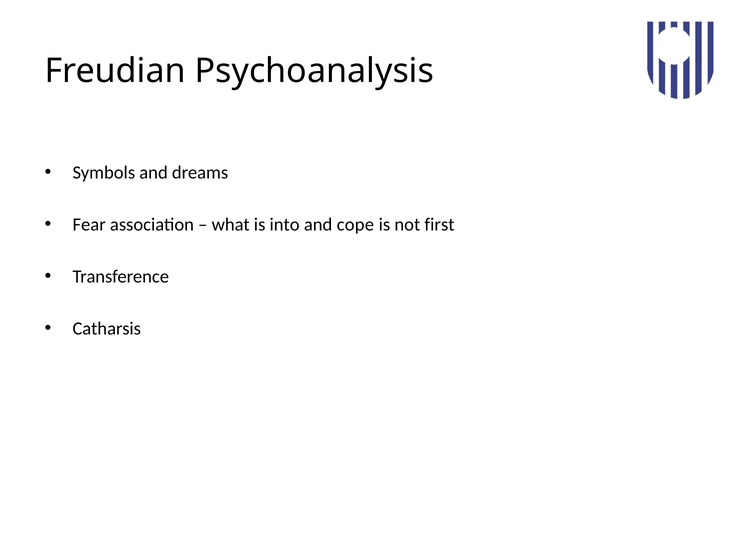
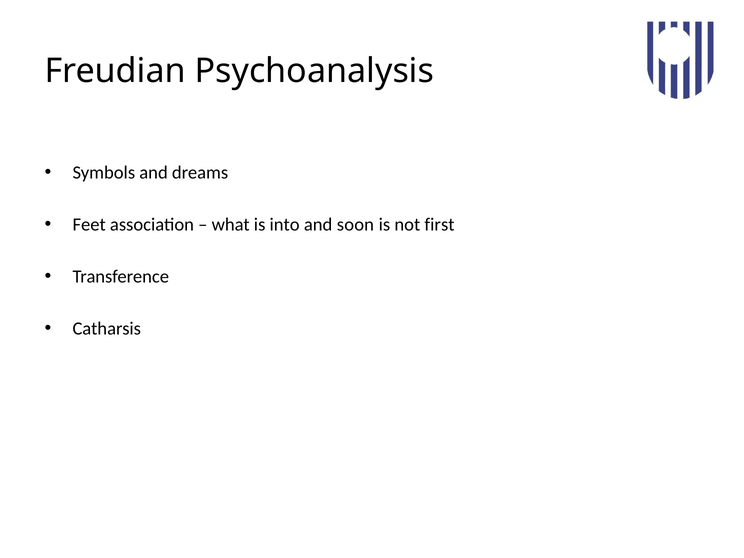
Fear: Fear -> Feet (89, 225)
cope: cope -> soon (355, 225)
